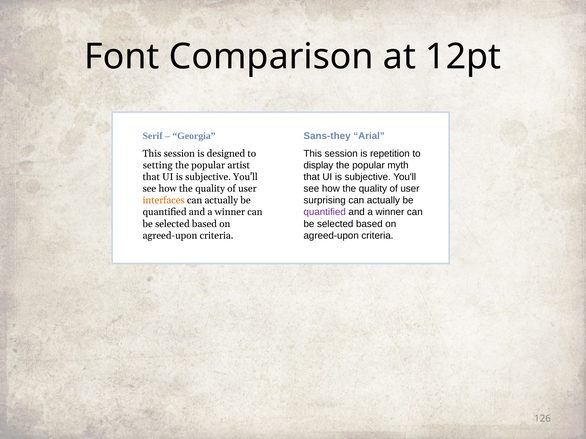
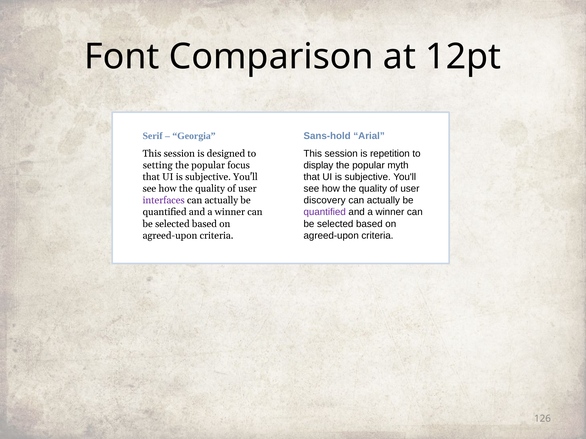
Sans-they: Sans-they -> Sans-hold (327, 136)
artist: artist -> focus (239, 165)
surprising: surprising -> discovery (325, 201)
interfaces colour: orange -> purple (164, 201)
